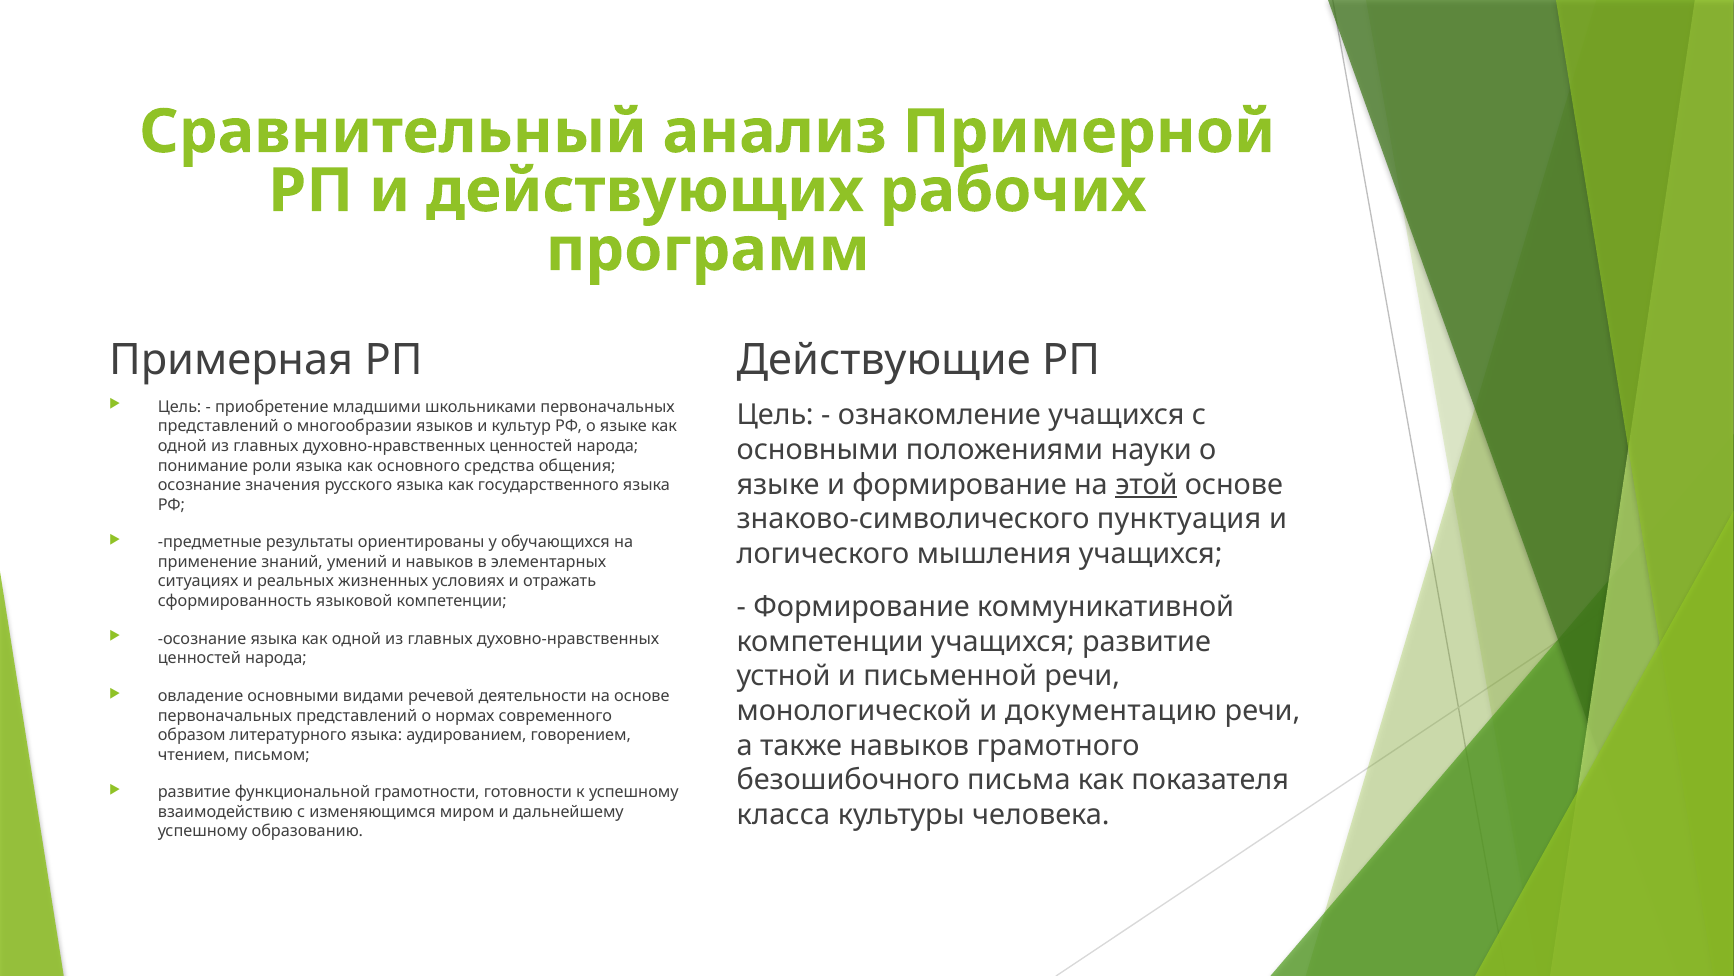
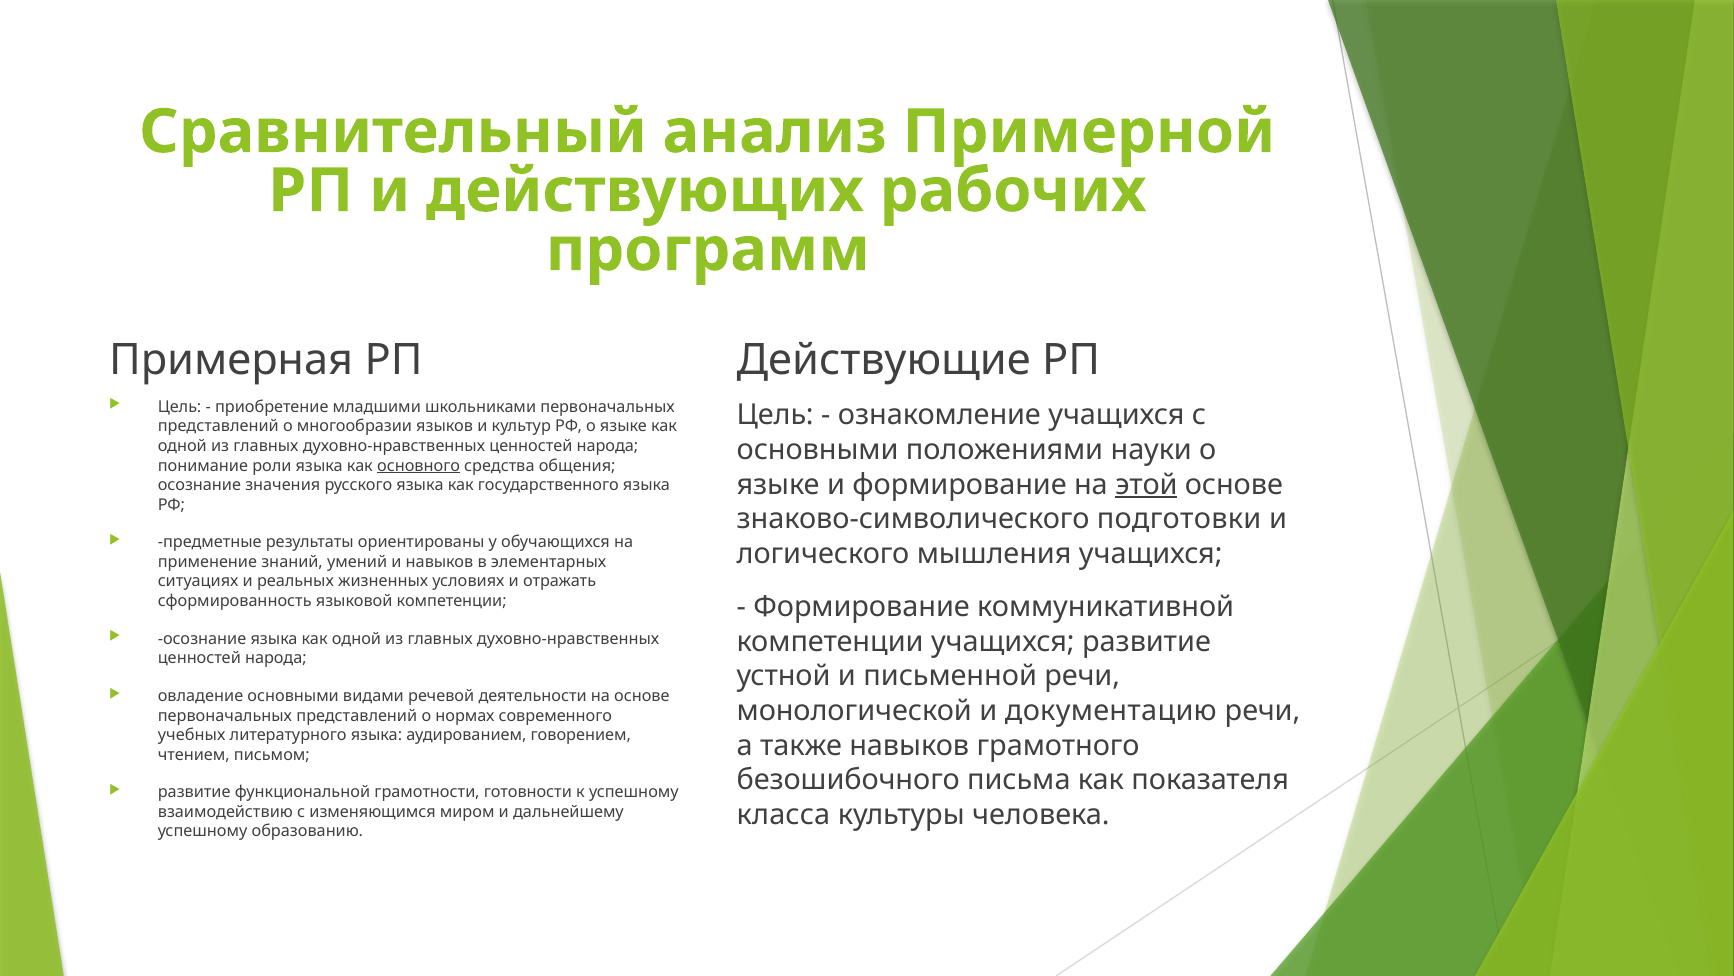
основного underline: none -> present (419, 465)
пунктуация: пунктуация -> подготовки (1179, 519)
образом: образом -> учебных (192, 735)
